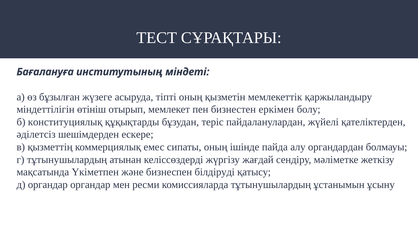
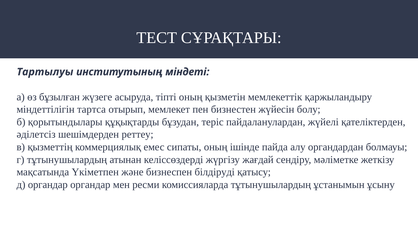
Бағалануға: Бағалануға -> Тартылуы (45, 72)
өтініш: өтініш -> тартса (91, 110)
еркімен: еркімен -> жүйесін (276, 110)
конституциялық: конституциялық -> қорытындылары (65, 122)
ескере: ескере -> реттеу (138, 135)
